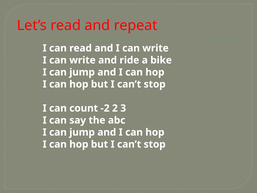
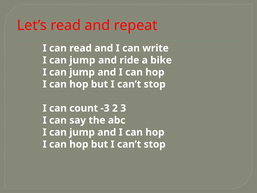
write: write -> jump (82, 60)
-2: -2 -> -3 (105, 108)
